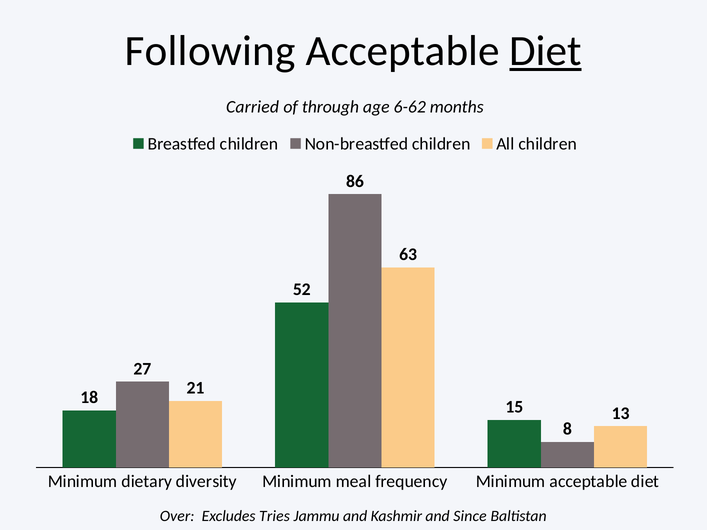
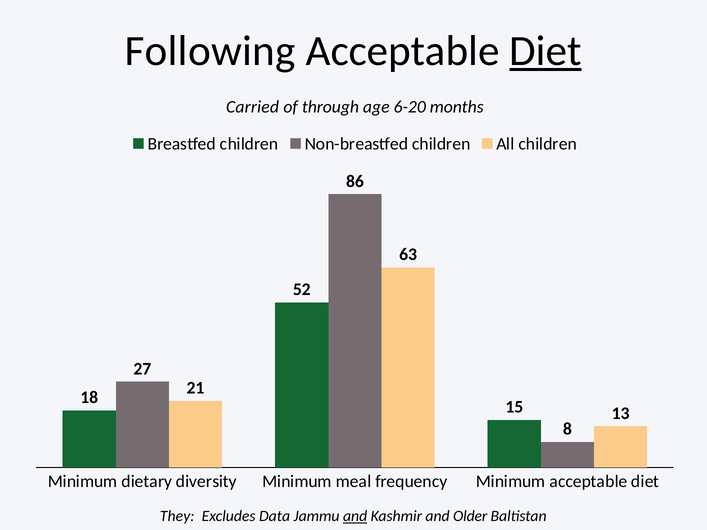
6-62: 6-62 -> 6-20 (410, 107)
Over: Over -> They (177, 516)
Tries: Tries -> Data (275, 516)
and underline: none -> present (355, 516)
Since: Since -> Older (470, 516)
